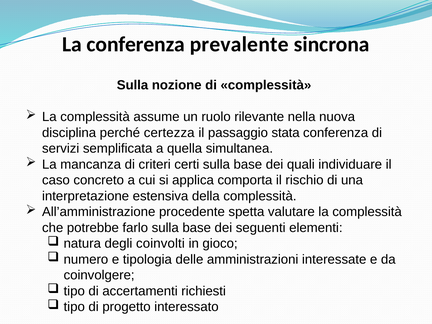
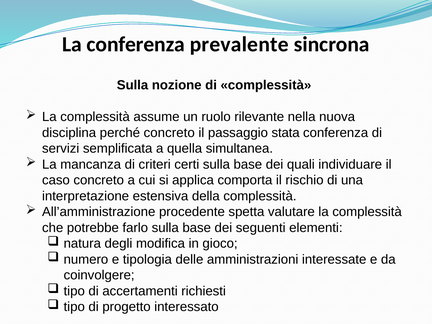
perché certezza: certezza -> concreto (169, 133)
coinvolti: coinvolti -> modifica (161, 244)
